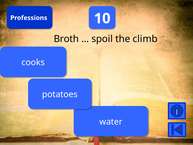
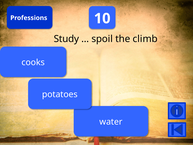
Broth: Broth -> Study (66, 39)
